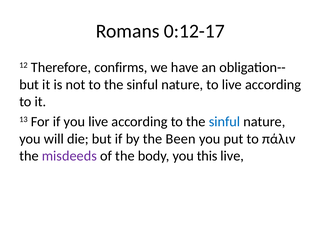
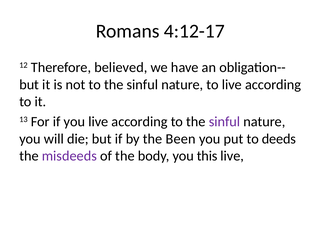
0:12-17: 0:12-17 -> 4:12-17 (194, 31)
confirms: confirms -> believed (121, 67)
sinful colour: blue -> purple (224, 122)
πάλιν: πάλιν -> deeds (279, 139)
